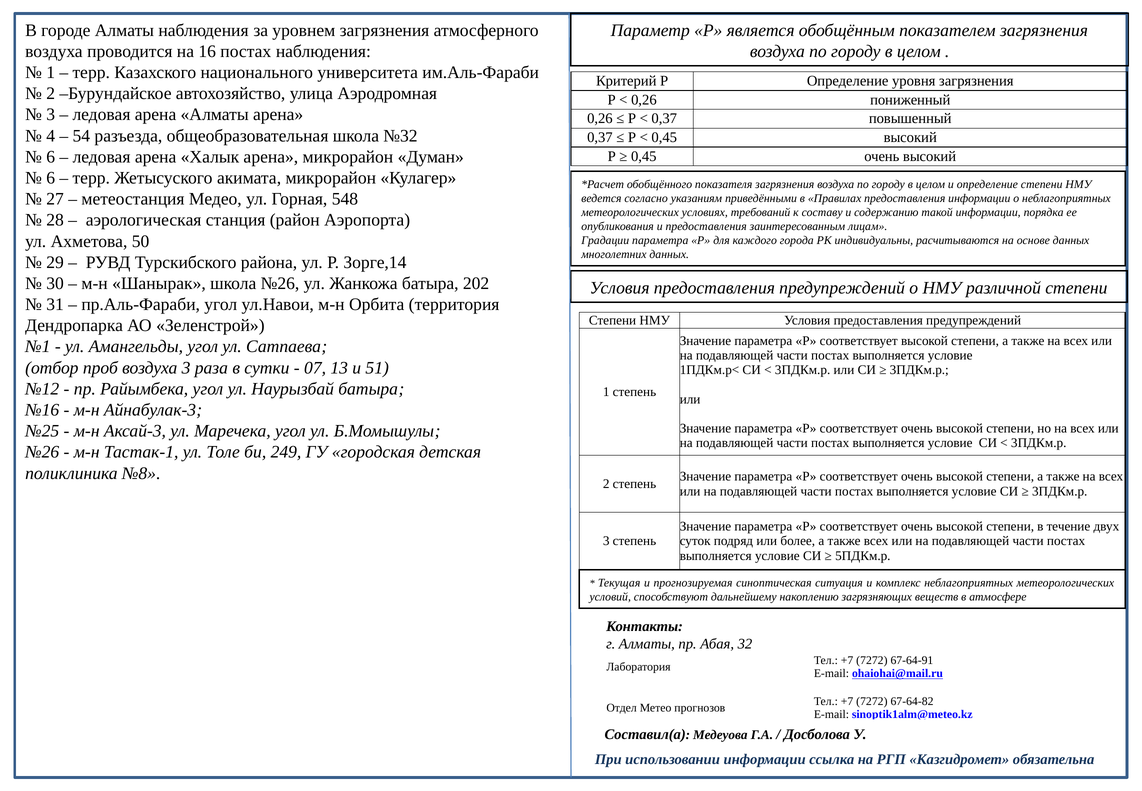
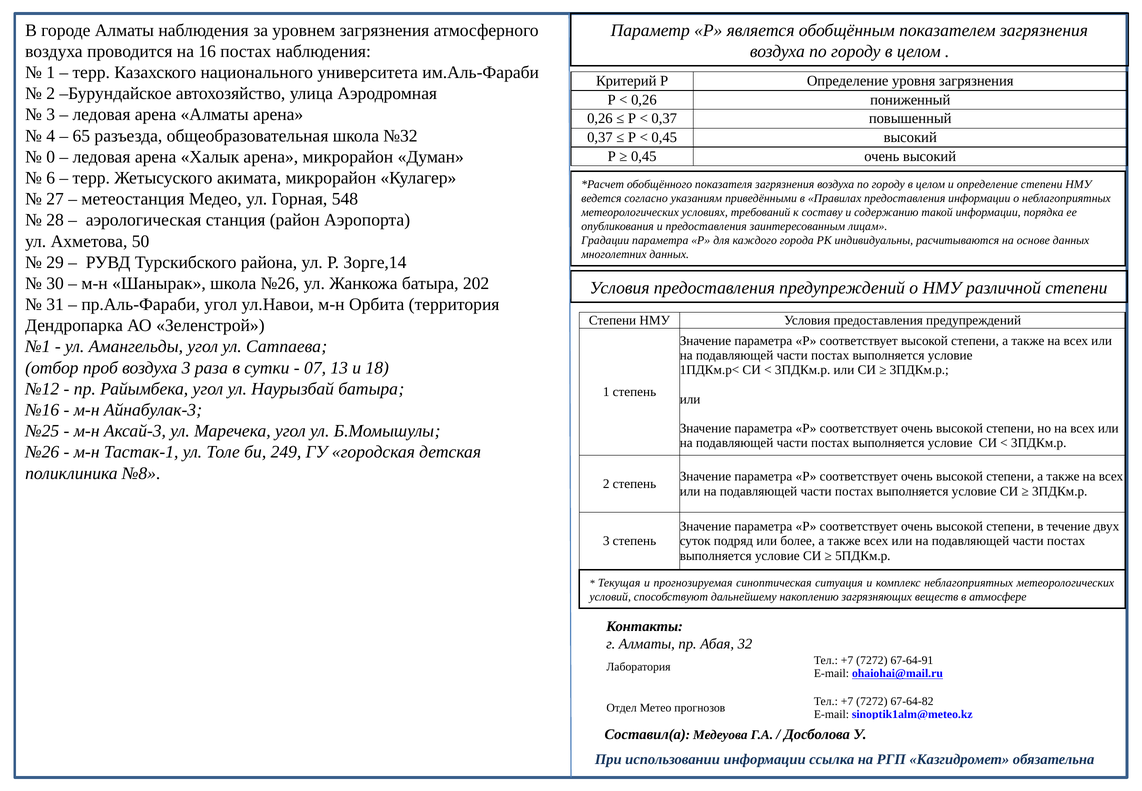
54: 54 -> 65 (81, 136)
6: 6 -> 0 (51, 157)
51: 51 -> 18 (377, 368)
